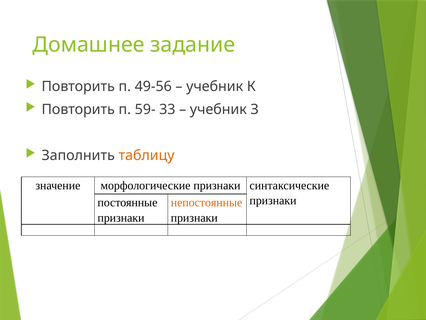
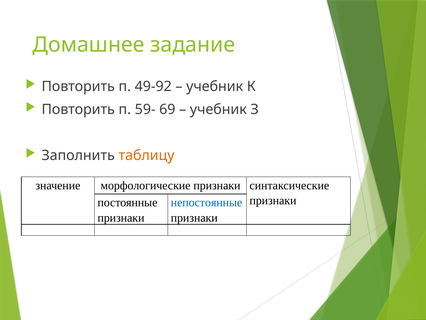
49-56: 49-56 -> 49-92 (153, 86)
33: 33 -> 69 (167, 109)
непостоянные colour: orange -> blue (207, 202)
